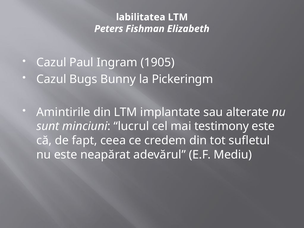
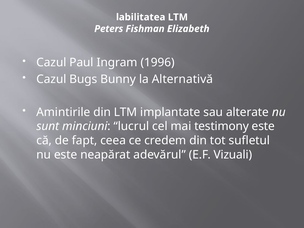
1905: 1905 -> 1996 (158, 63)
Pickeringm: Pickeringm -> Alternativă (182, 79)
Mediu: Mediu -> Vizuali (233, 155)
